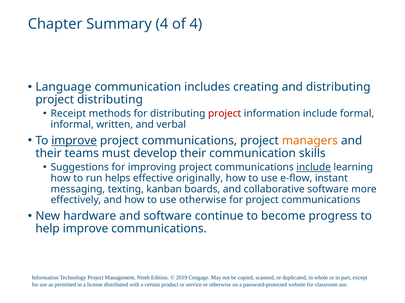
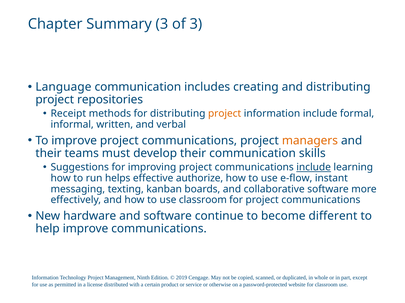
Summary 4: 4 -> 3 (162, 24)
of 4: 4 -> 3 (196, 24)
project distributing: distributing -> repositories (110, 100)
project colour: red -> orange (225, 114)
improve underline: present -> none (74, 141)
originally: originally -> authorize (200, 179)
use otherwise: otherwise -> classroom (203, 200)
progress: progress -> different (333, 216)
